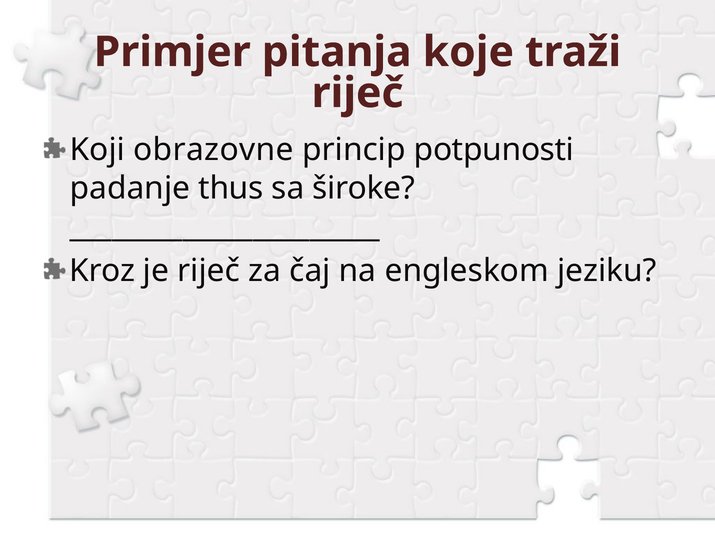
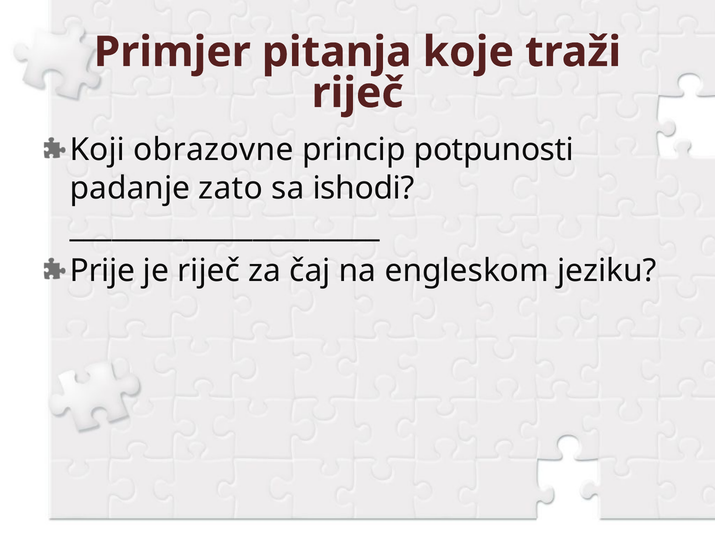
thus: thus -> zato (231, 188)
široke: široke -> ishodi (364, 188)
Kroz: Kroz -> Prije (102, 271)
